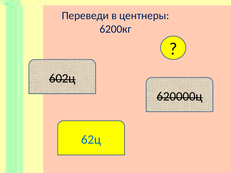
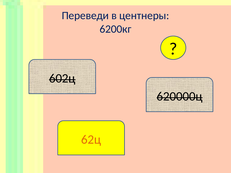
62ц colour: blue -> orange (91, 140)
